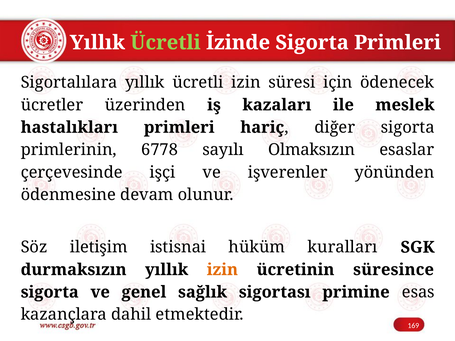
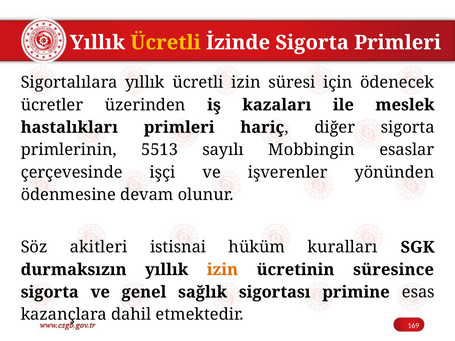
Ücretli colour: light green -> yellow (166, 43)
6778: 6778 -> 5513 (160, 150)
Olmaksızın: Olmaksızın -> Mobbingin (312, 150)
iletişim: iletişim -> akitleri (99, 247)
